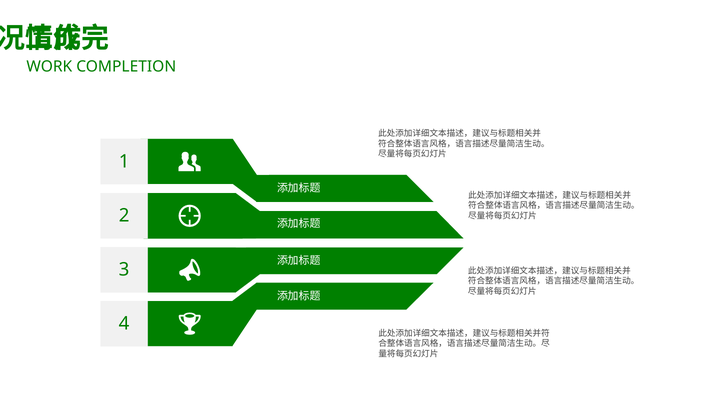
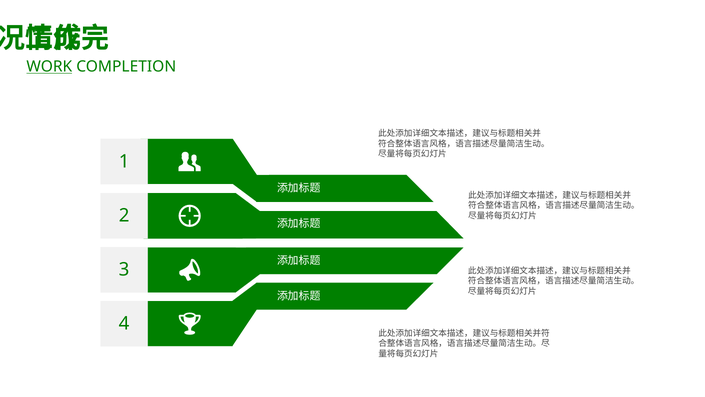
WORK underline: none -> present (49, 66)
